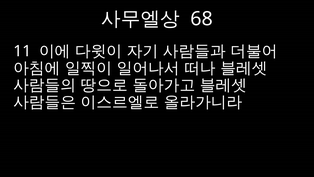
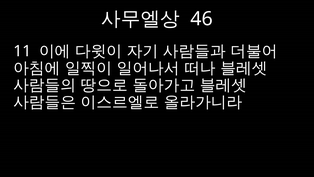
68: 68 -> 46 (202, 19)
